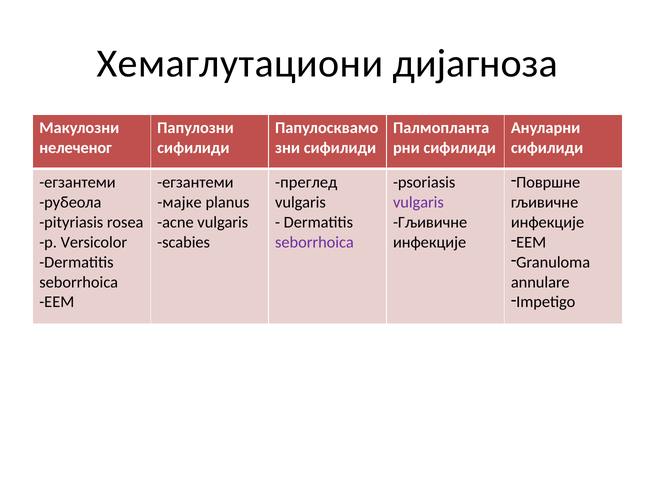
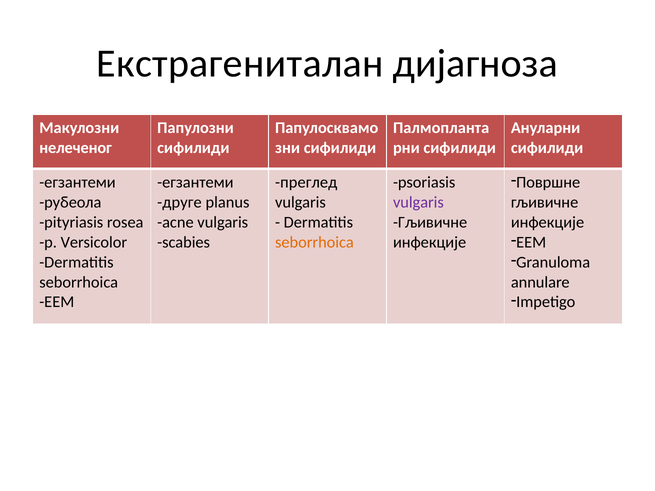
Хемаглутациони: Хемаглутациони -> Екстрагениталан (240, 63)
мајке: мајке -> друге (179, 202)
seborrhoica colour: purple -> orange (314, 242)
